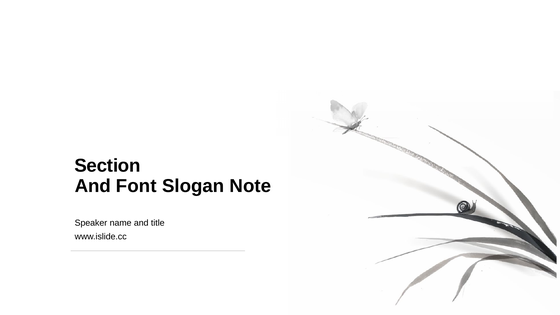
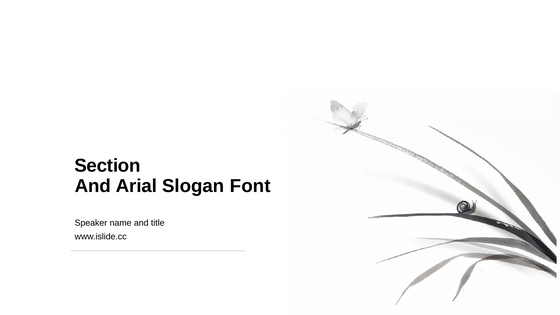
Font: Font -> Arial (136, 186)
Note: Note -> Font (250, 186)
